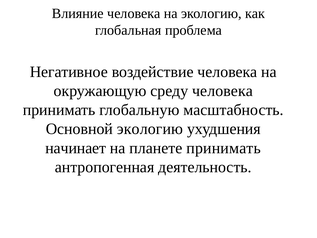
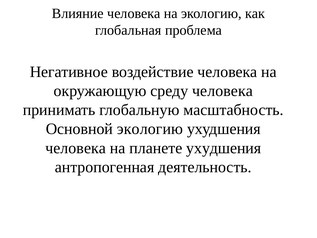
начинает: начинает -> человека (76, 148)
планете принимать: принимать -> ухудшения (224, 148)
